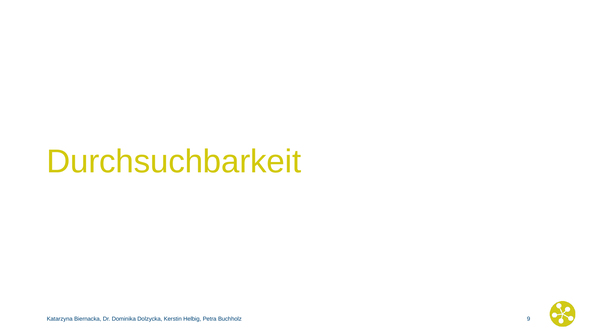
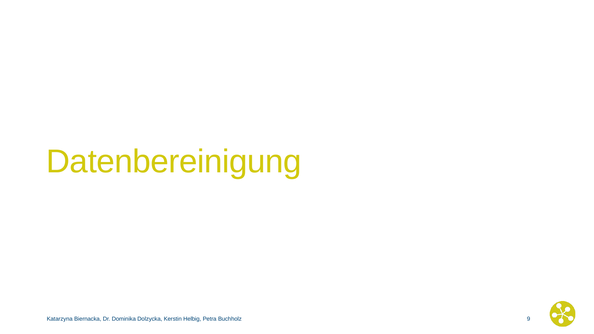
Durchsuchbarkeit: Durchsuchbarkeit -> Datenbereinigung (174, 162)
